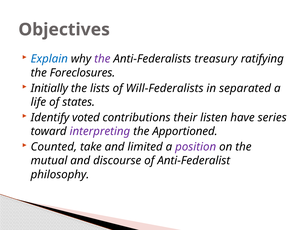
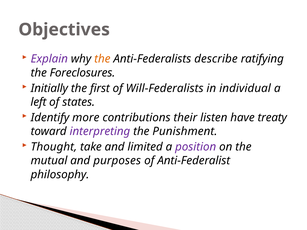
Explain colour: blue -> purple (49, 59)
the colour: purple -> orange (102, 59)
treasury: treasury -> describe (216, 59)
lists: lists -> first (100, 88)
separated: separated -> individual (245, 88)
life: life -> left (38, 102)
voted: voted -> more (86, 118)
series: series -> treaty (272, 118)
Apportioned: Apportioned -> Punishment (185, 132)
Counted: Counted -> Thought (54, 147)
discourse: discourse -> purposes (117, 161)
